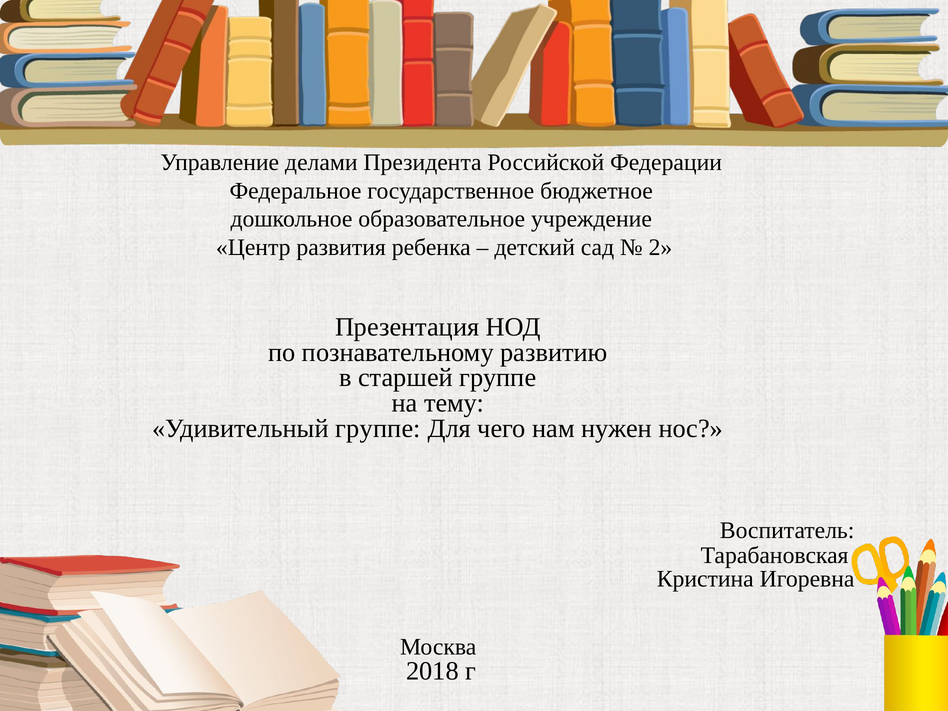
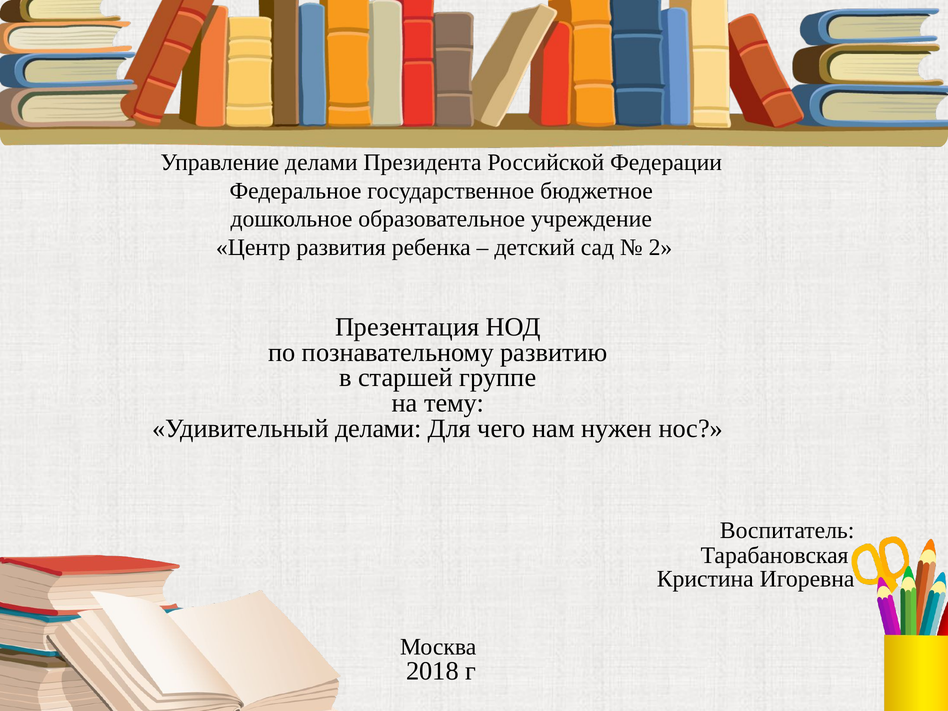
Удивительный группе: группе -> делами (378, 428)
